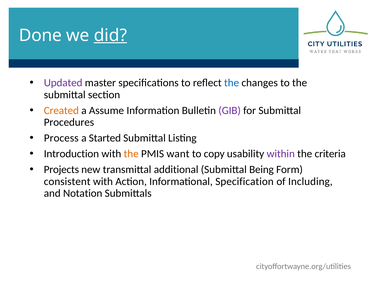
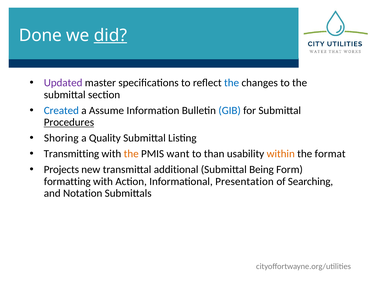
Created colour: orange -> blue (61, 111)
GIB colour: purple -> blue (230, 111)
Procedures underline: none -> present (69, 123)
Process: Process -> Shoring (61, 138)
Started: Started -> Quality (105, 138)
Introduction: Introduction -> Transmitting (71, 154)
copy: copy -> than (214, 154)
within colour: purple -> orange (281, 154)
criteria: criteria -> format (330, 154)
consistent: consistent -> formatting (67, 182)
Specification: Specification -> Presentation (244, 182)
Including: Including -> Searching (310, 182)
